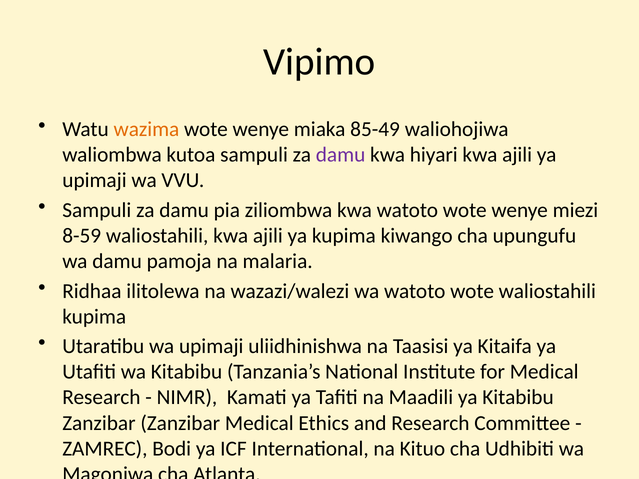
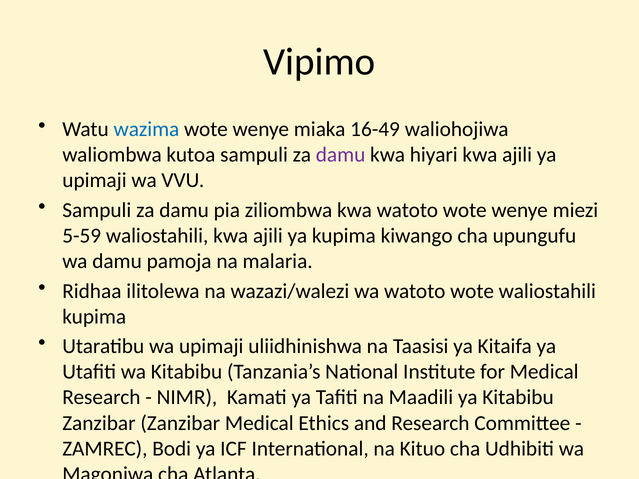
wazima colour: orange -> blue (146, 129)
85-49: 85-49 -> 16-49 (375, 129)
8-59: 8-59 -> 5-59 (82, 236)
